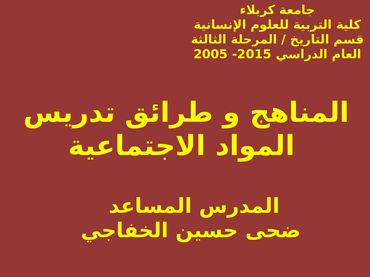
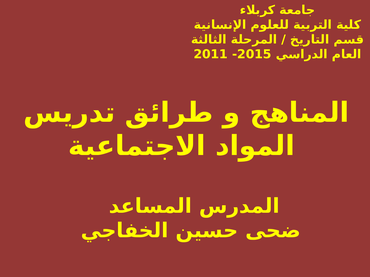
2005: 2005 -> 2011 (211, 54)
